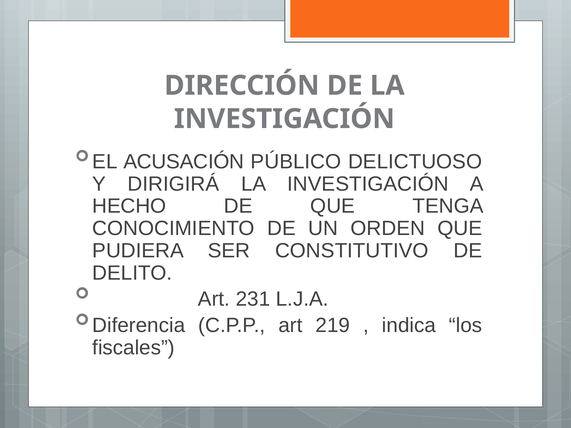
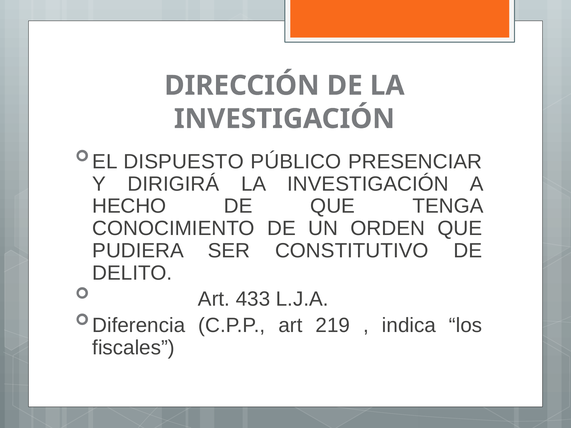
ACUSACIÓN: ACUSACIÓN -> DISPUESTO (184, 162)
DELICTUOSO: DELICTUOSO -> PRESENCIAR (415, 162)
231: 231 -> 433 (253, 299)
